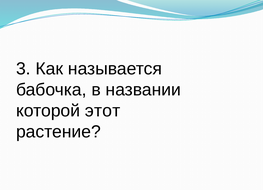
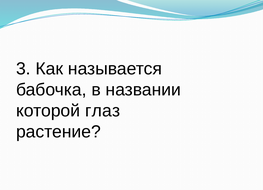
этот: этот -> глаз (103, 111)
